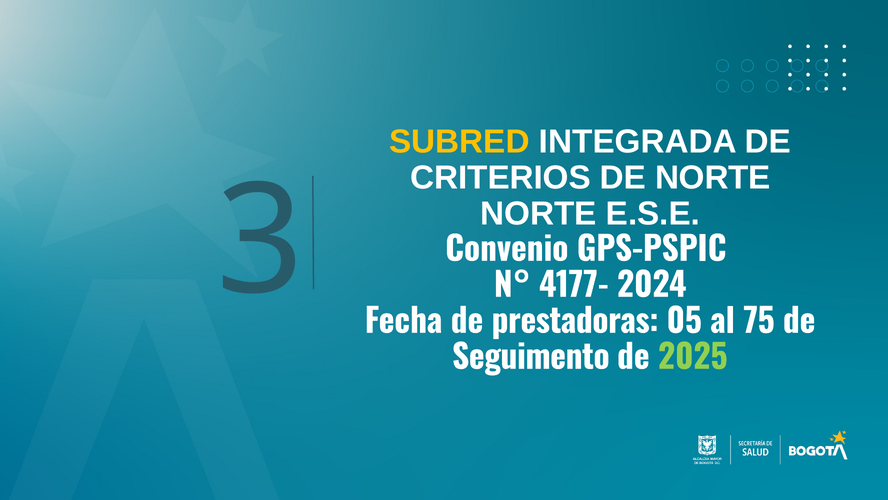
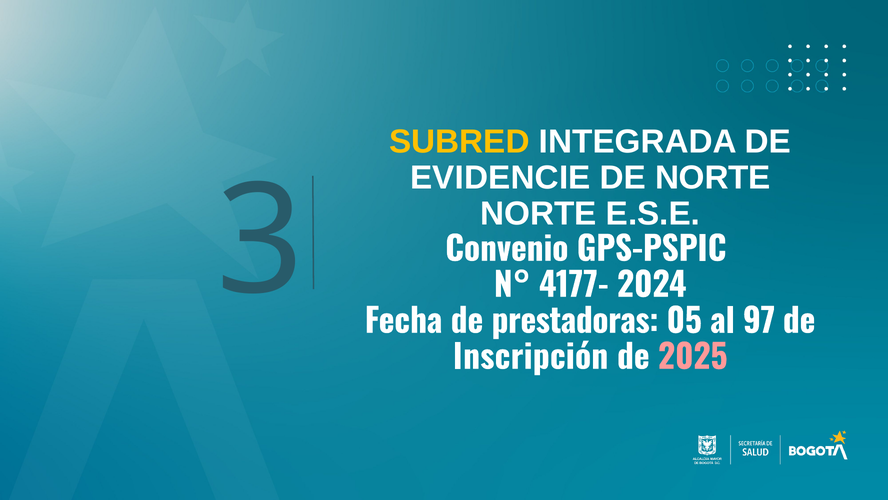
CRITERIOS: CRITERIOS -> EVIDENCIE (500, 178)
75: 75 -> 97 (759, 321)
Seguimento: Seguimento -> Inscripción (531, 357)
2025 colour: light green -> pink (693, 357)
